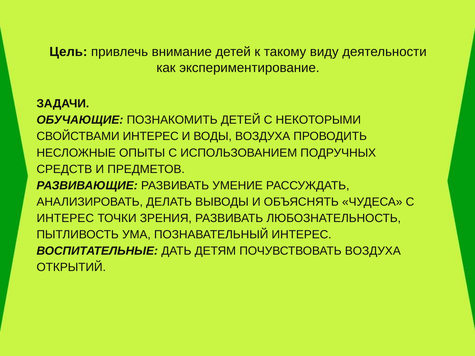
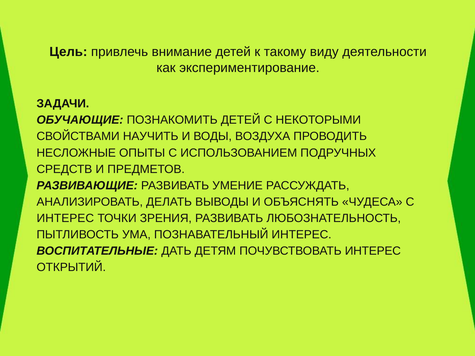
СВОЙСТВАМИ ИНТЕРЕС: ИНТЕРЕС -> НАУЧИТЬ (151, 136)
ПОЧУВСТВОВАТЬ ВОЗДУХА: ВОЗДУХА -> ИНТЕРЕС (373, 251)
